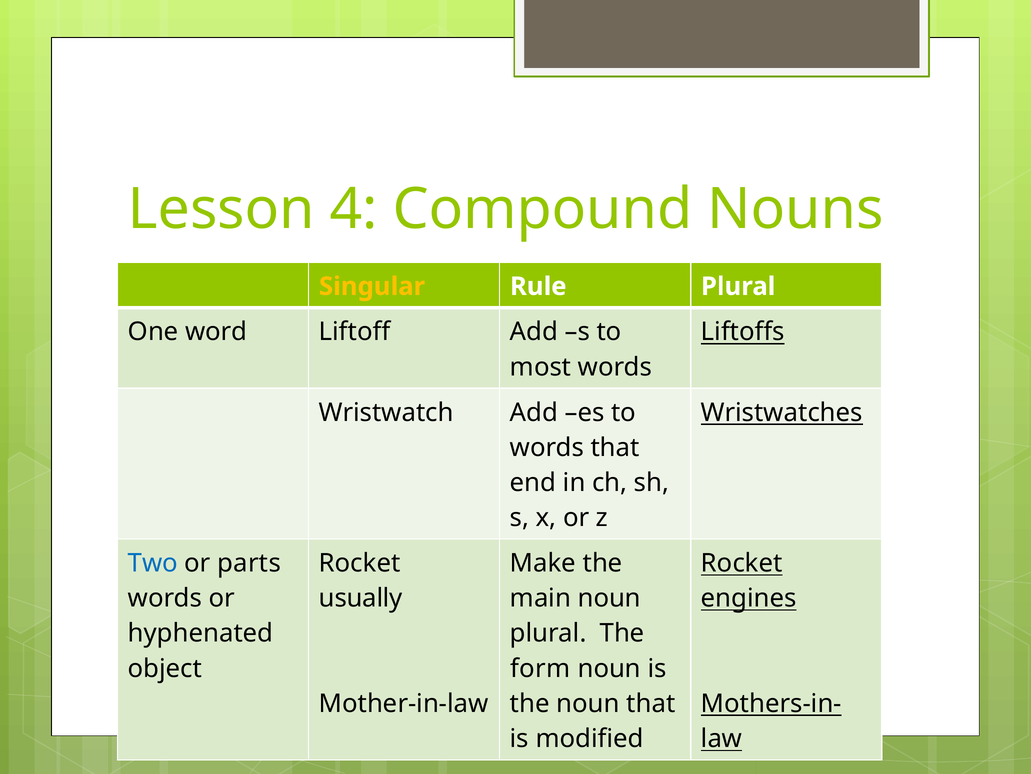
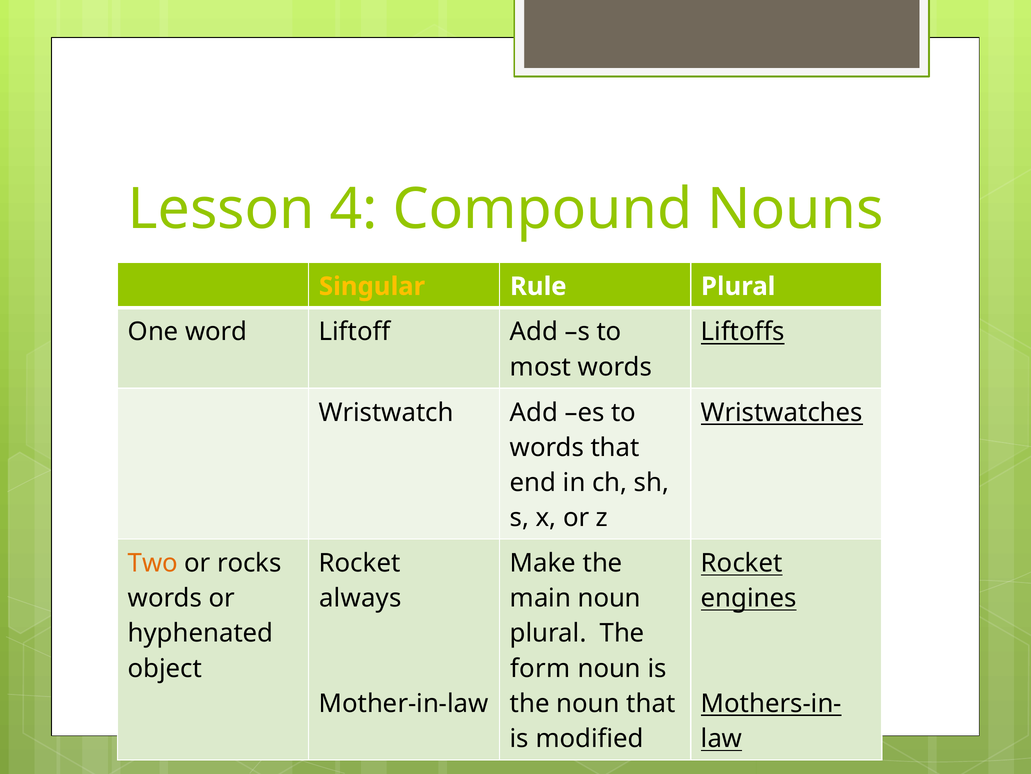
Two colour: blue -> orange (153, 563)
parts: parts -> rocks (249, 563)
usually: usually -> always (360, 598)
